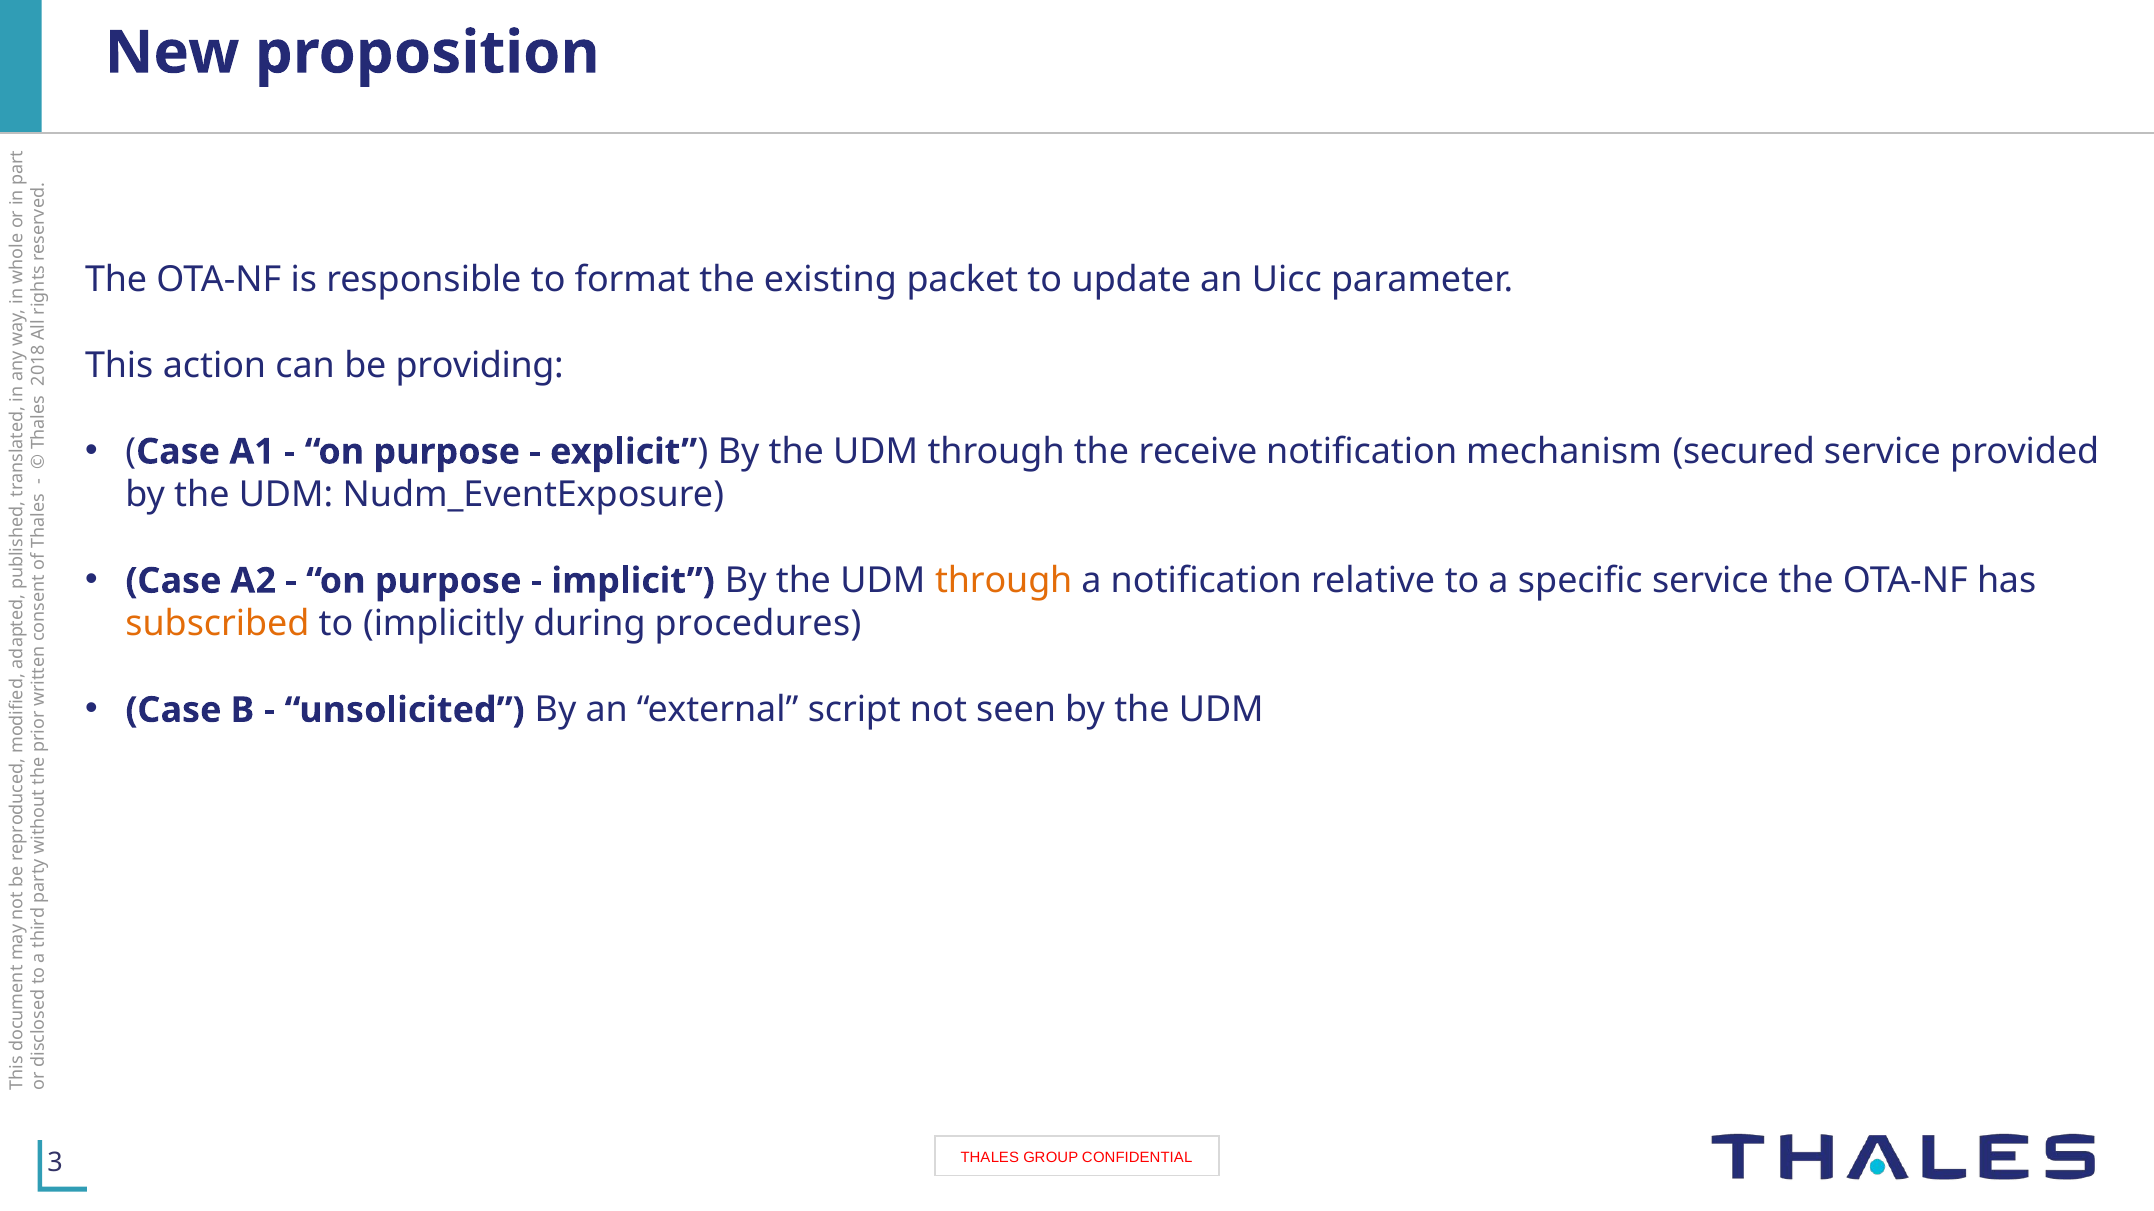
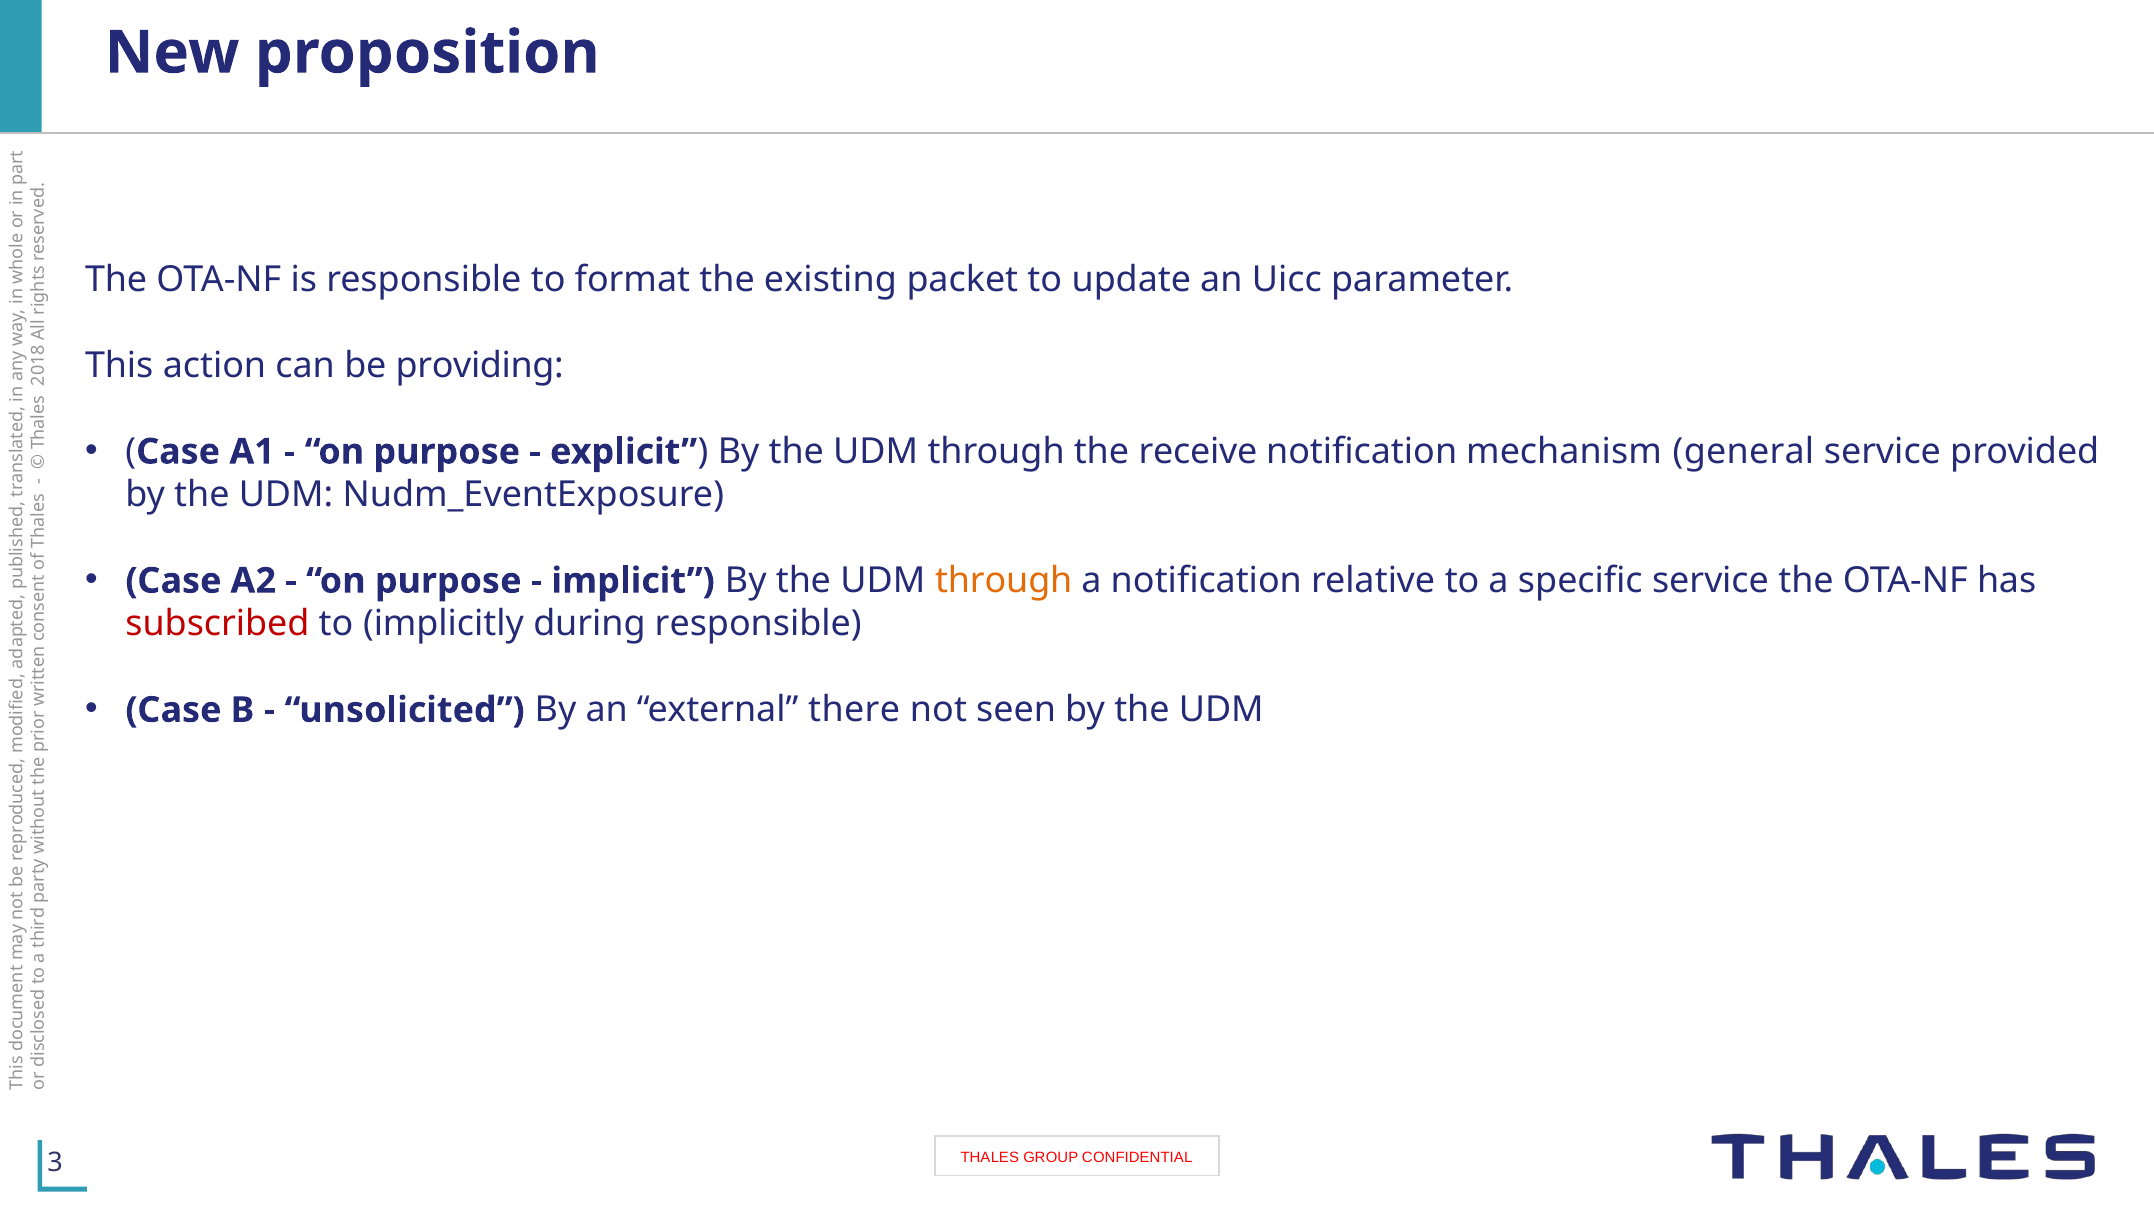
secured: secured -> general (1743, 452)
subscribed colour: orange -> red (217, 624)
during procedures: procedures -> responsible (758, 624)
script: script -> there (854, 710)
